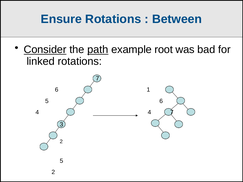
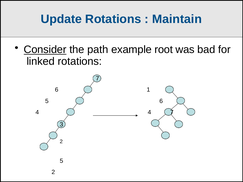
Ensure: Ensure -> Update (61, 19)
Between: Between -> Maintain (177, 19)
path underline: present -> none (98, 50)
